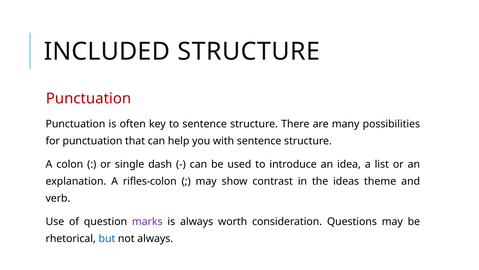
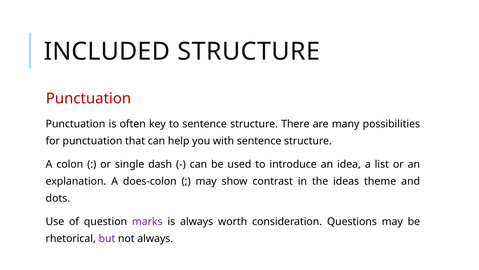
rifles-colon: rifles-colon -> does-colon (150, 181)
verb: verb -> dots (58, 198)
but colour: blue -> purple (107, 238)
